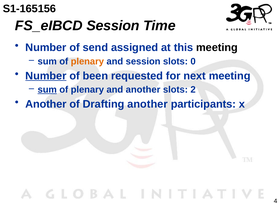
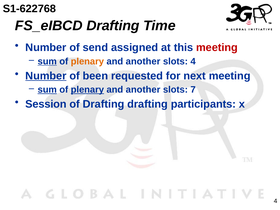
S1-165156: S1-165156 -> S1-622768 (29, 9)
FS_eIBCD Session: Session -> Drafting (113, 26)
meeting colour: black -> red (217, 47)
sum underline: none -> present (47, 61)
session: session -> another (143, 61)
slots 0: 0 -> 4 (193, 61)
plenary underline: none -> present (87, 90)
2: 2 -> 7 (193, 90)
Another: Another -> Session (46, 104)
Drafting another: another -> drafting (148, 104)
